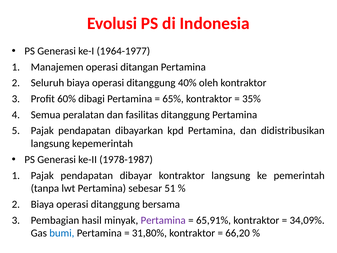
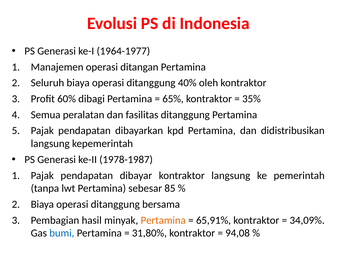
51: 51 -> 85 (170, 188)
Pertamina colour: purple -> orange (163, 220)
66,20: 66,20 -> 94,08 (238, 233)
